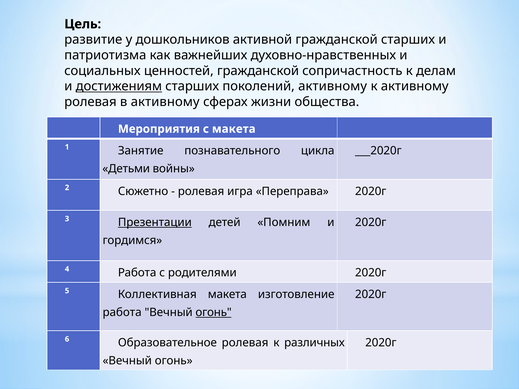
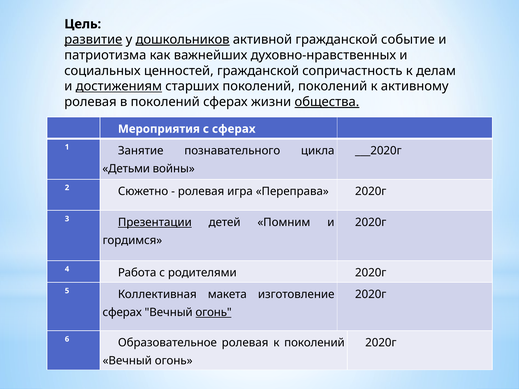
развитие underline: none -> present (93, 40)
дошкольников underline: none -> present (183, 40)
гражданской старших: старших -> событие (408, 40)
поколений активному: активному -> поколений (333, 86)
в активному: активному -> поколений (165, 102)
общества underline: none -> present (327, 102)
с макета: макета -> сферах (234, 129)
работа: работа -> сферах (122, 313)
к различных: различных -> поколений (314, 343)
